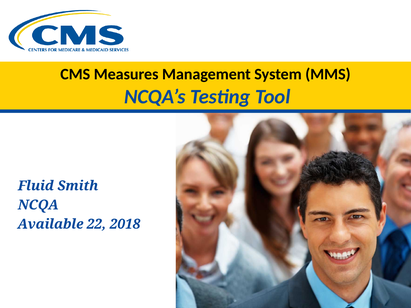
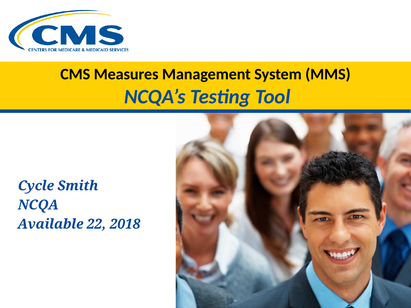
Fluid: Fluid -> Cycle (36, 186)
